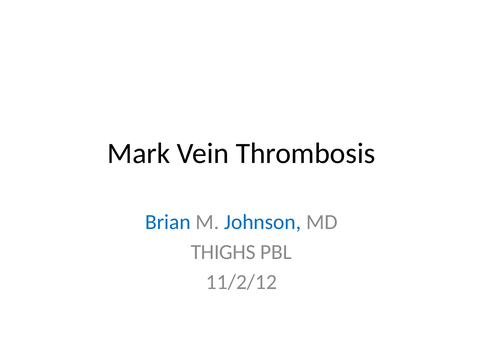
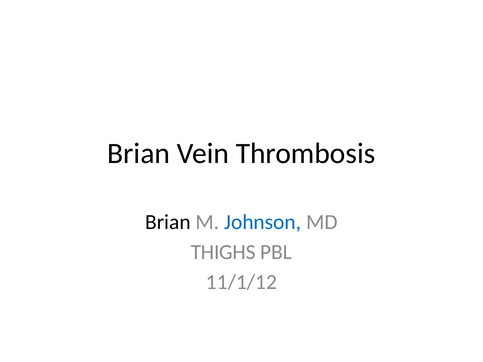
Mark: Mark -> Brian (139, 153)
Brian colour: blue -> black (168, 222)
11/2/12: 11/2/12 -> 11/1/12 (241, 282)
